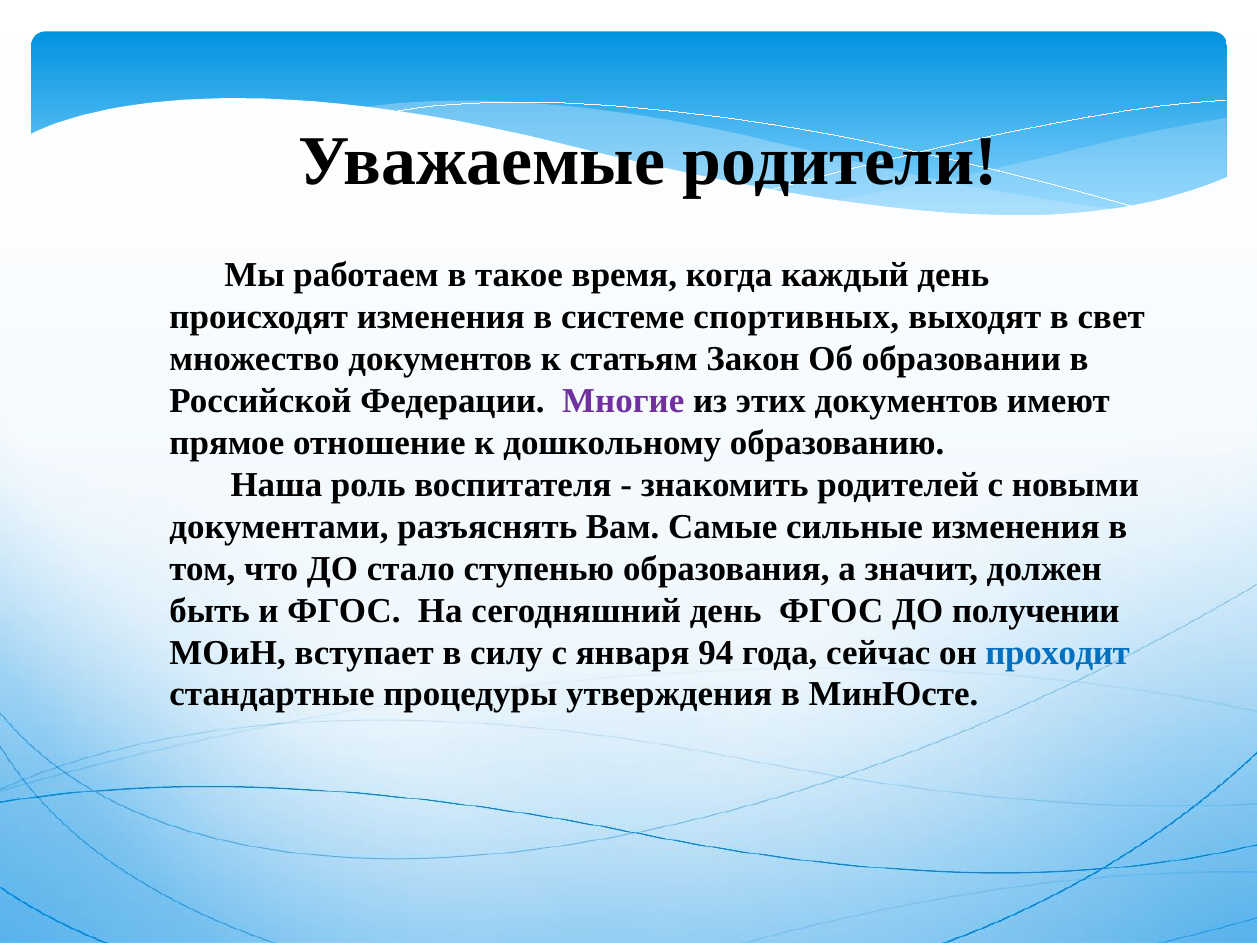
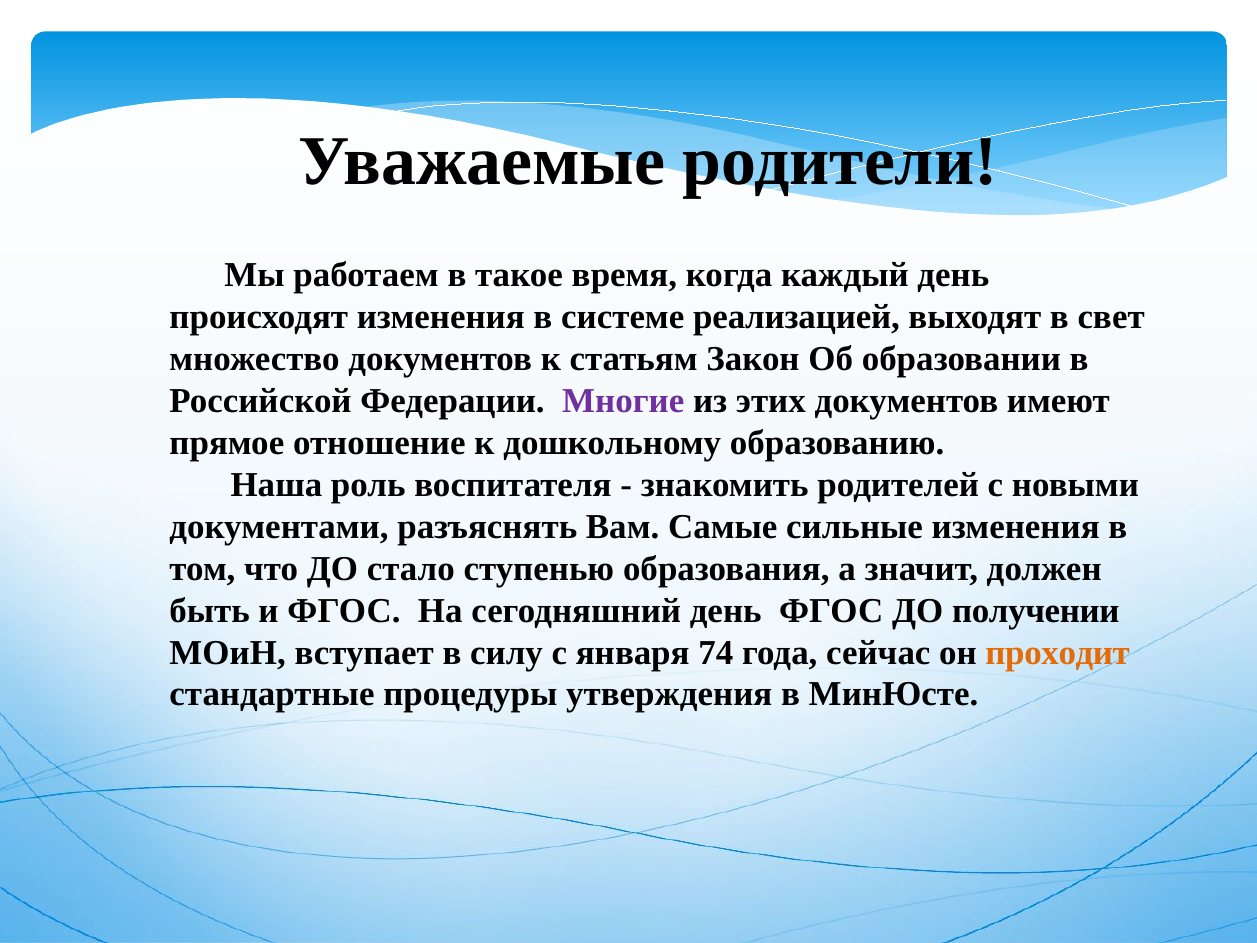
спортивных: спортивных -> реализацией (797, 317)
94: 94 -> 74 (716, 652)
проходит colour: blue -> orange (1058, 652)
